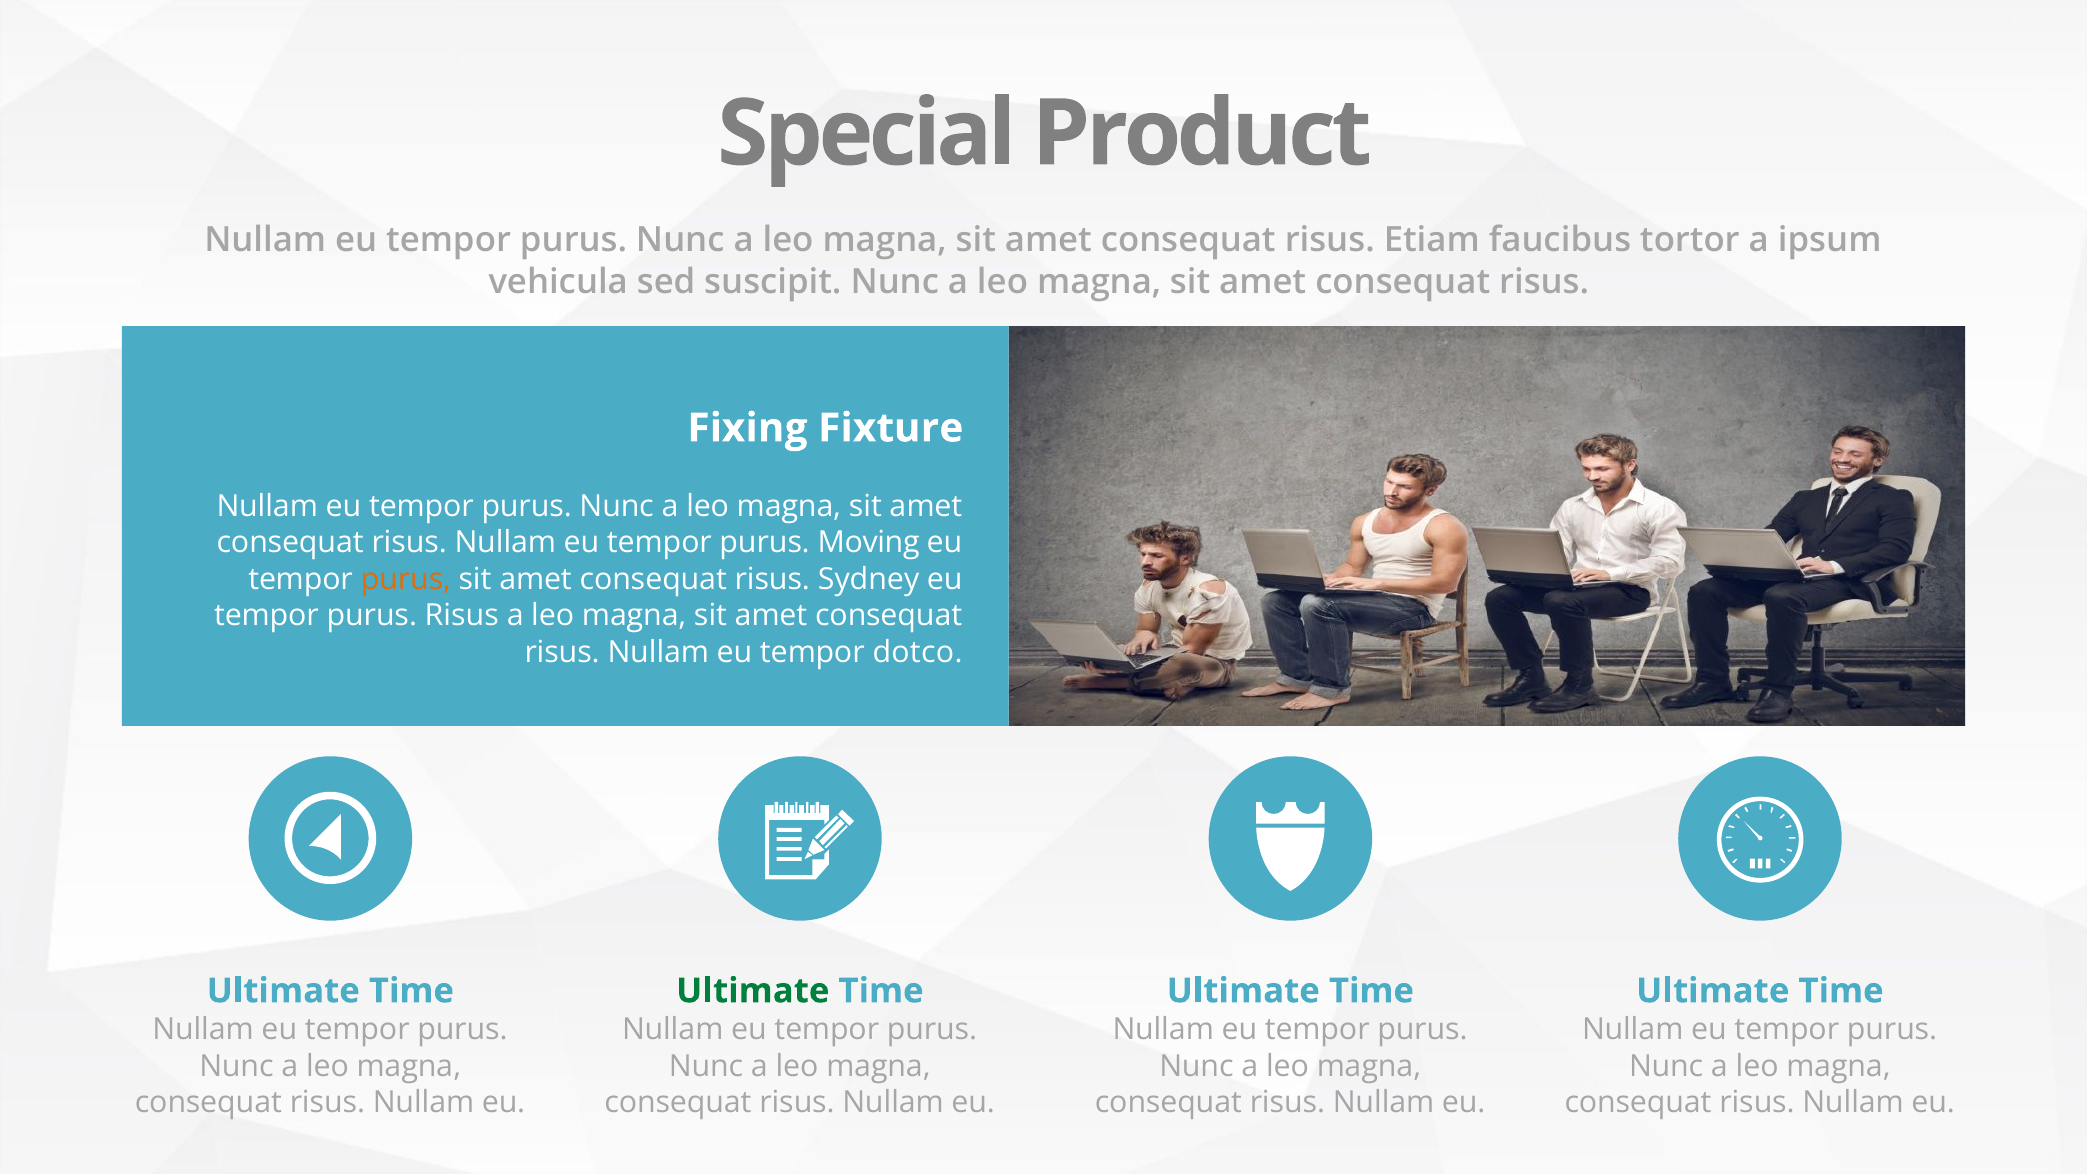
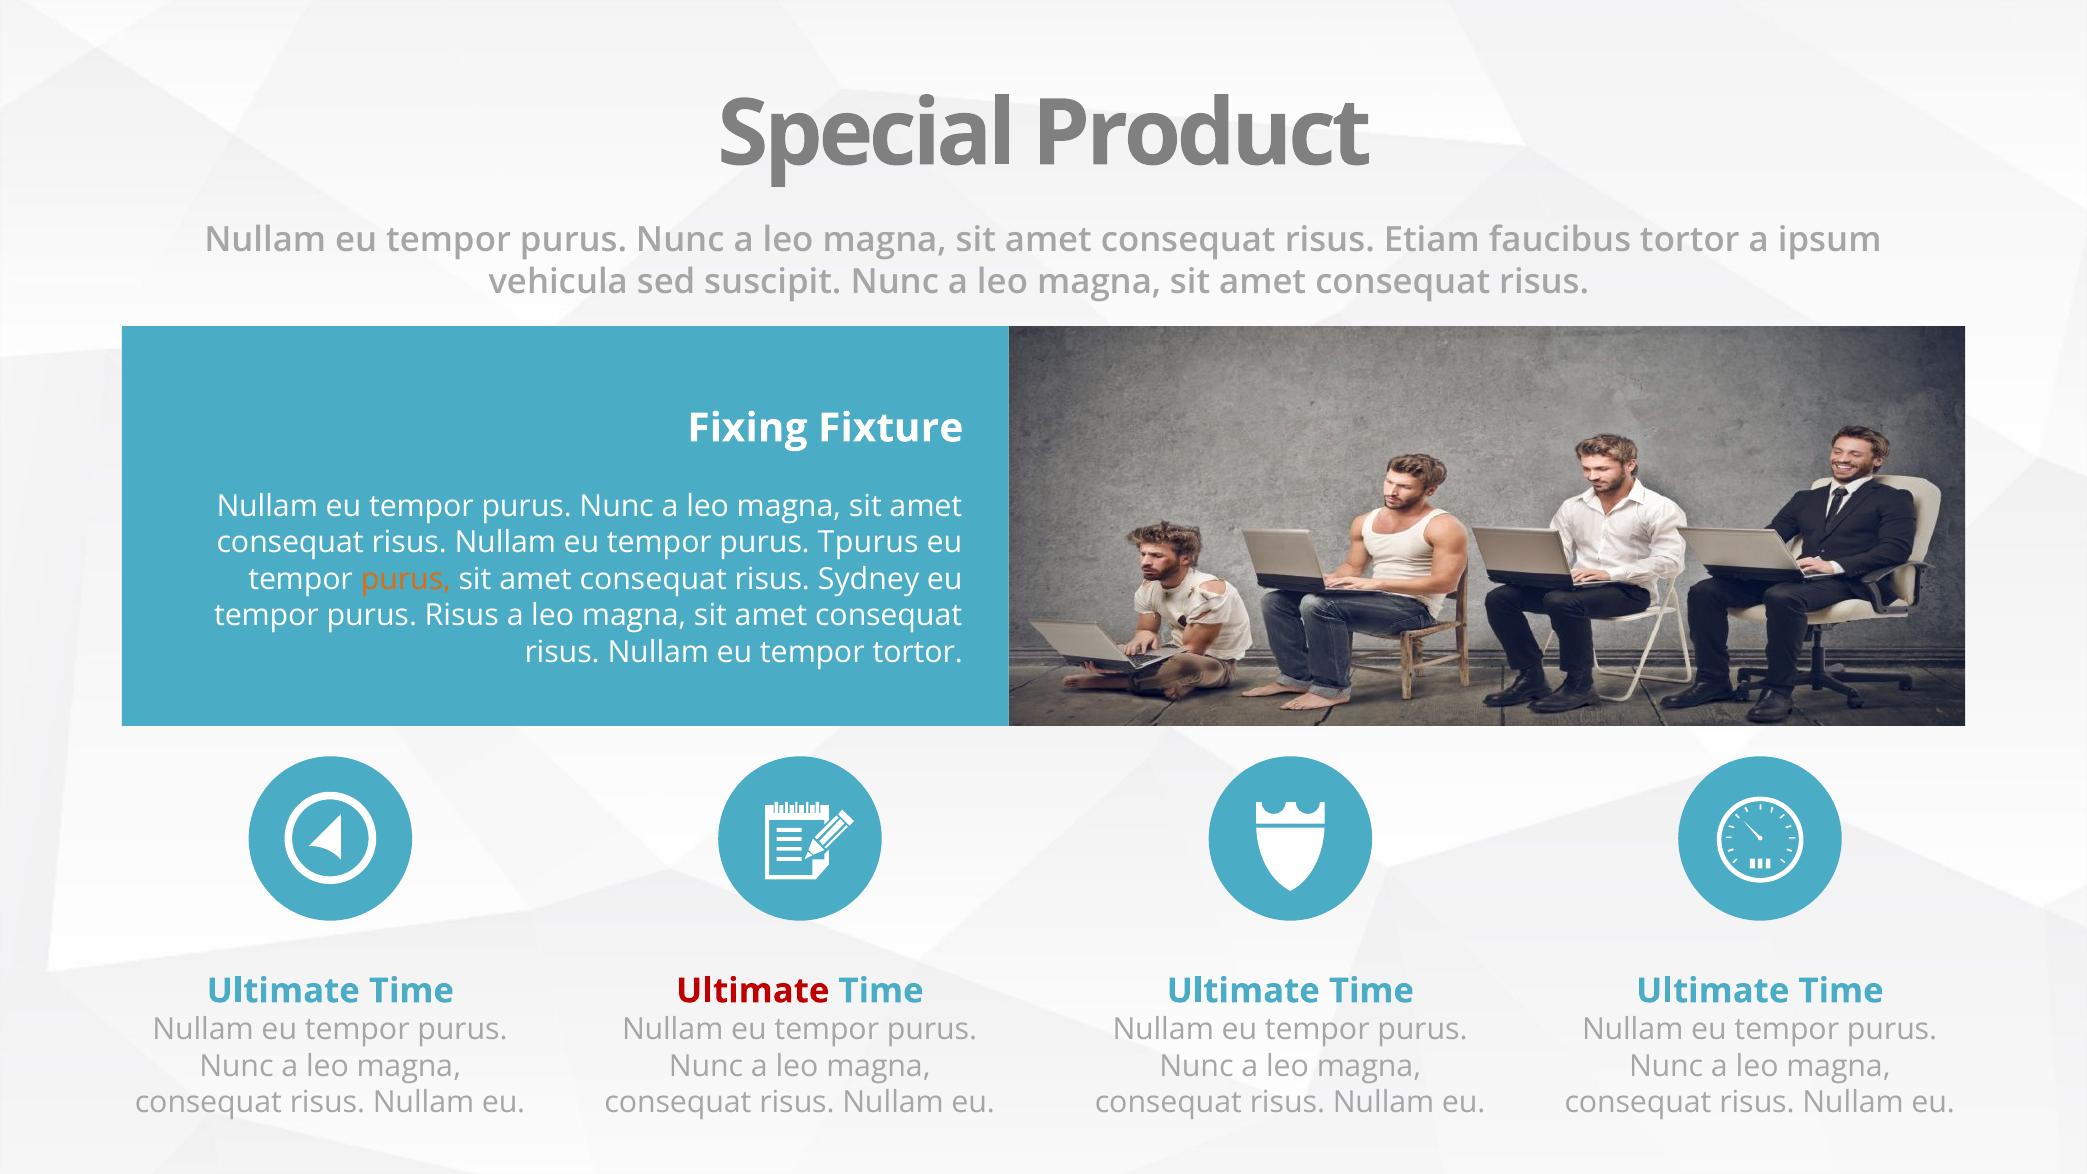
Moving: Moving -> Tpurus (868, 543)
tempor dotco: dotco -> tortor (918, 652)
Ultimate colour: green -> red (753, 991)
